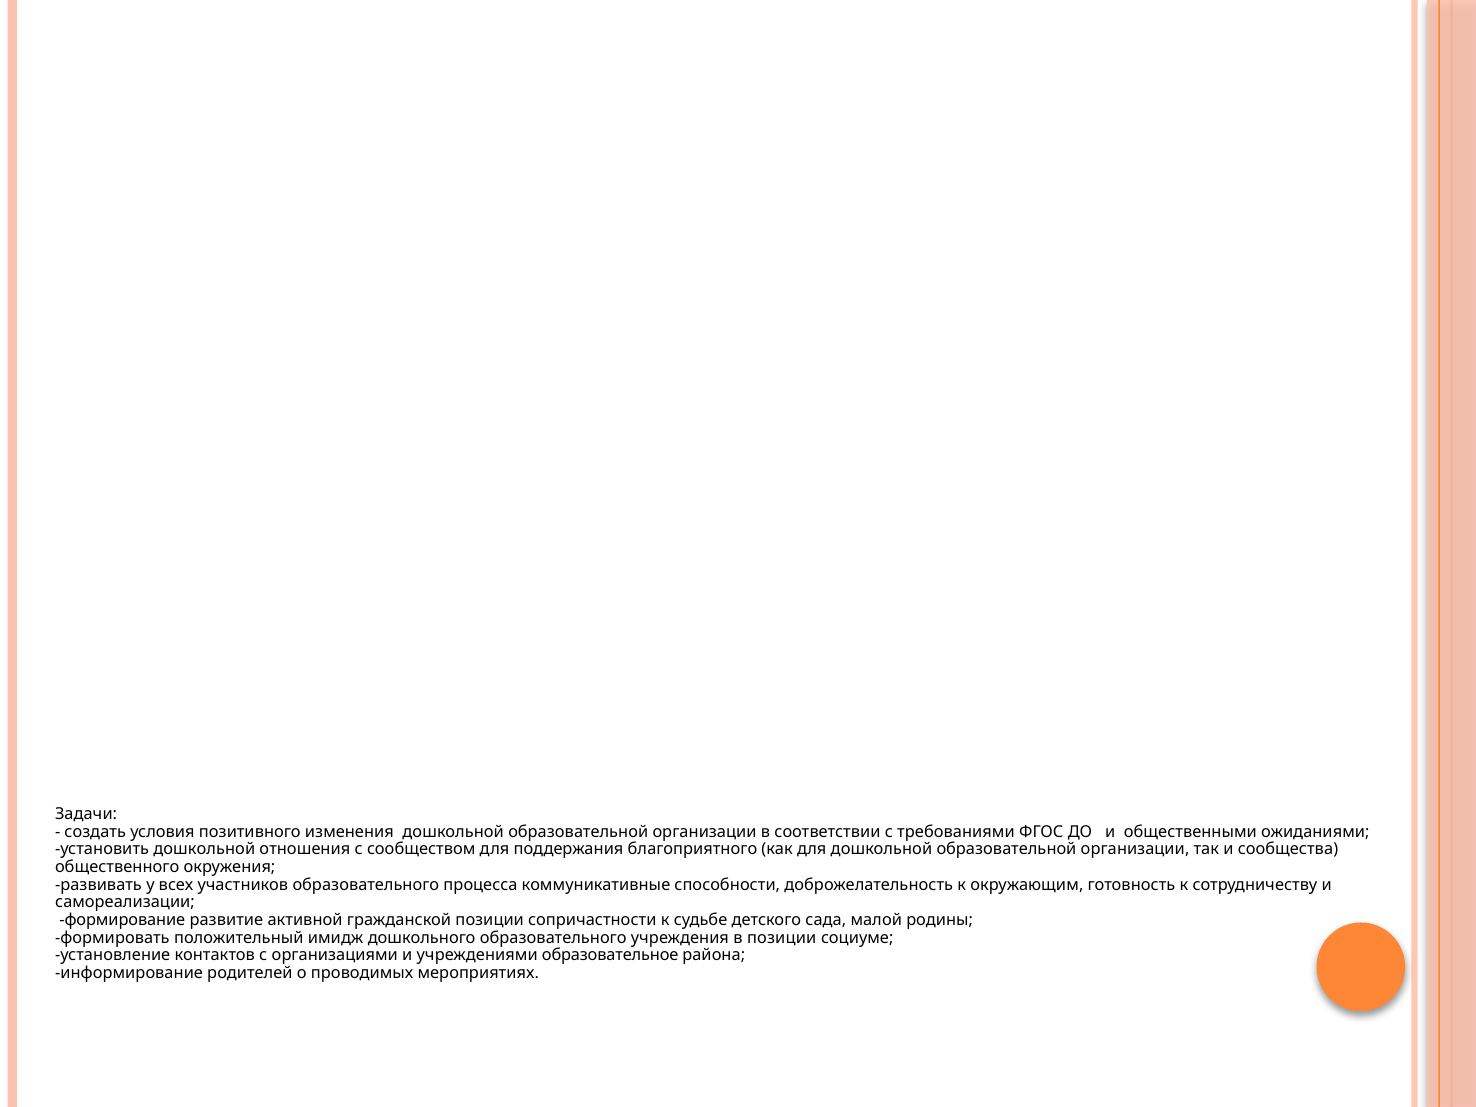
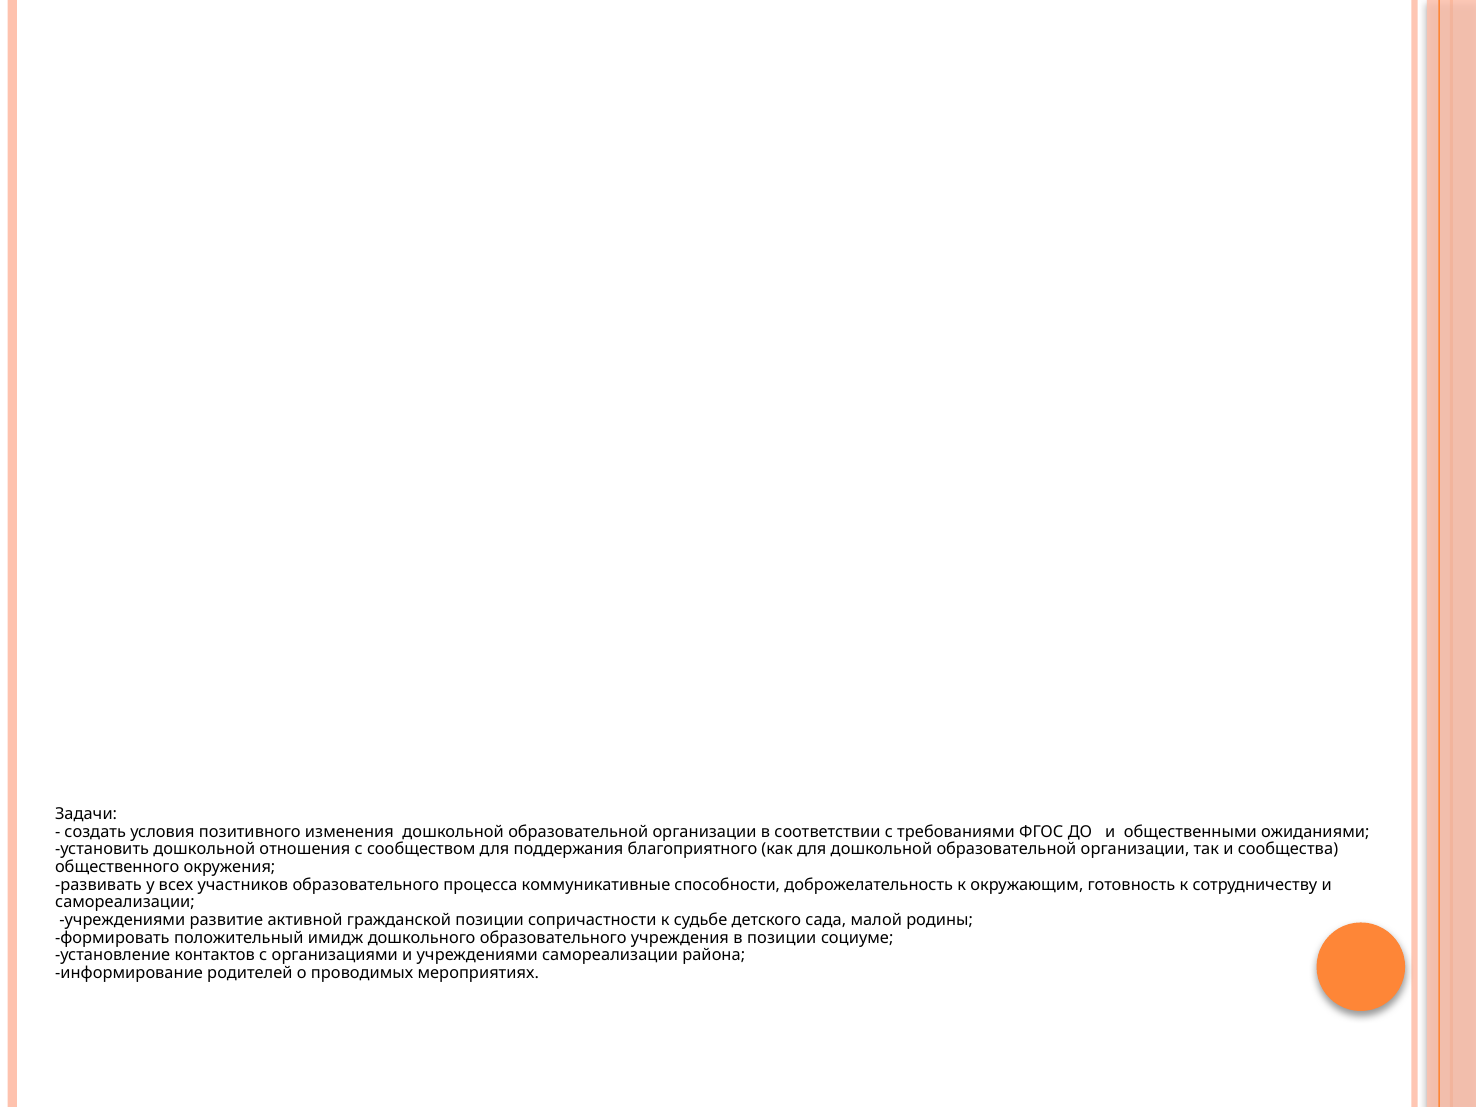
формирование: формирование -> учреждениями (122, 920)
учреждениями образовательное: образовательное -> самореализации (610, 955)
